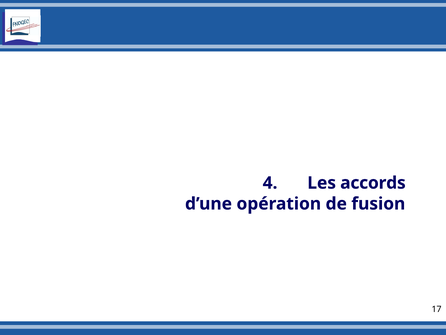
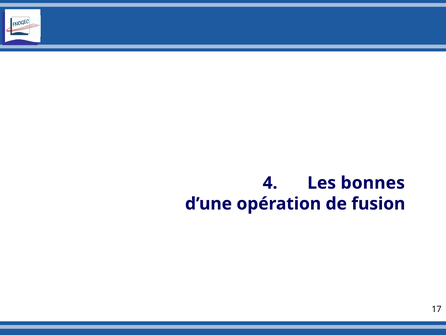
accords: accords -> bonnes (373, 183)
